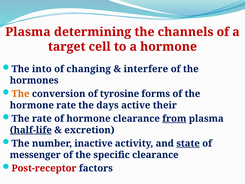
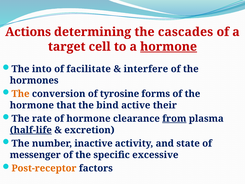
Plasma: Plasma -> Actions (28, 32)
channels: channels -> cascades (185, 32)
hormone underline: none -> present (169, 47)
changing: changing -> facilitate (89, 69)
hormone rate: rate -> that (66, 105)
days: days -> bind (107, 105)
state underline: present -> none (188, 143)
specific clearance: clearance -> excessive (155, 155)
Post-receptor colour: red -> orange (44, 168)
